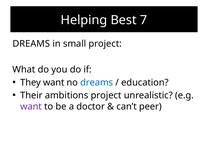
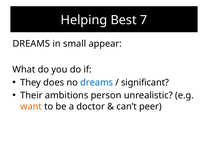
small project: project -> appear (105, 44)
They want: want -> does (54, 82)
education: education -> significant (145, 82)
ambitions project: project -> person (106, 95)
want colour: purple -> orange (31, 107)
